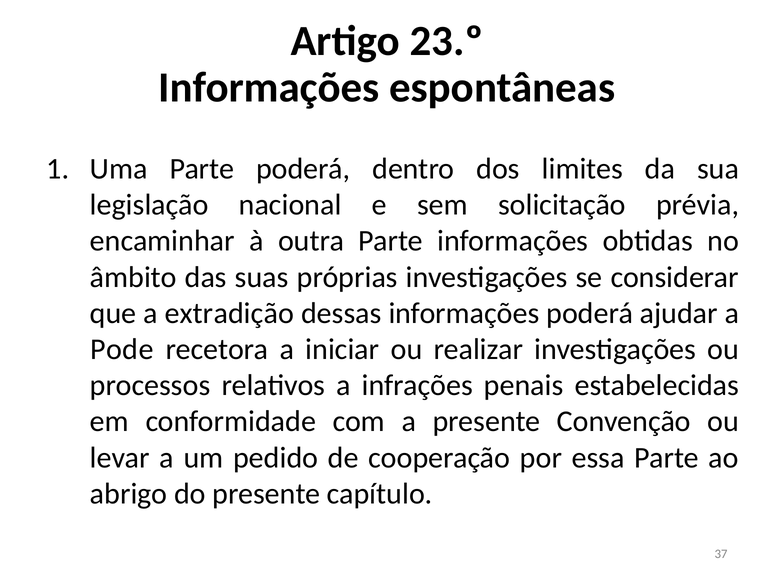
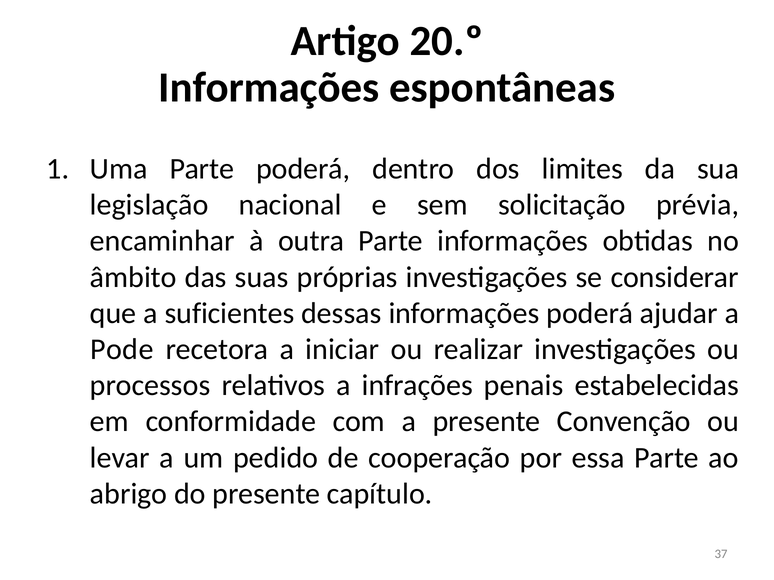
23.º: 23.º -> 20.º (446, 41)
extradição: extradição -> suficientes (229, 313)
